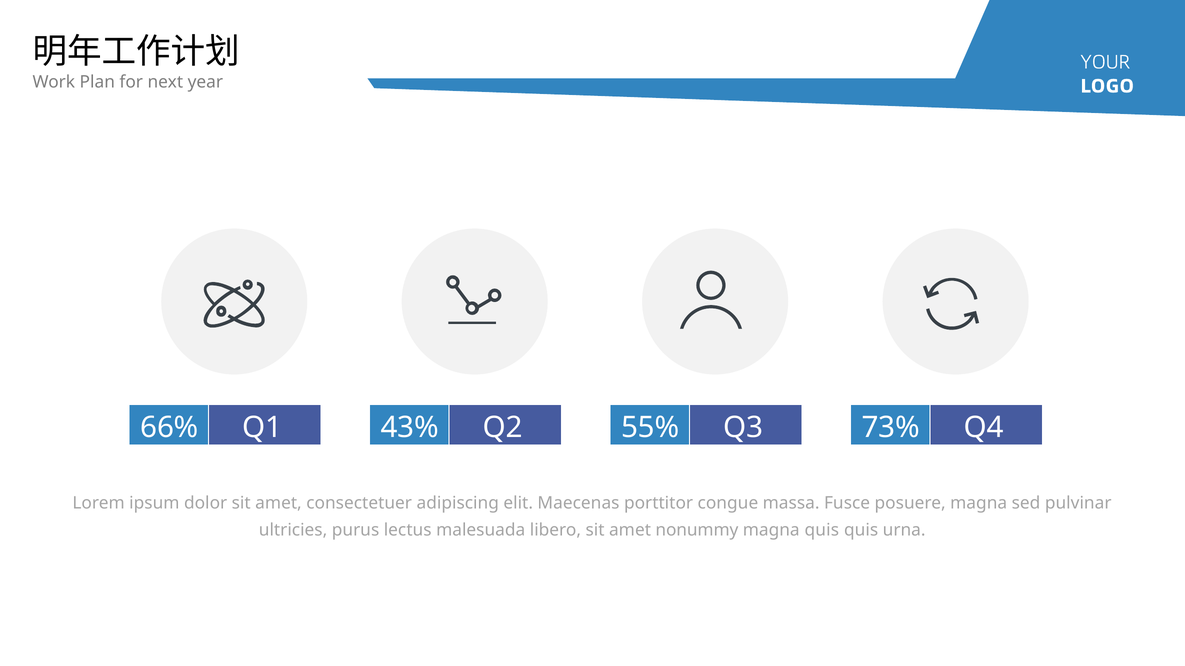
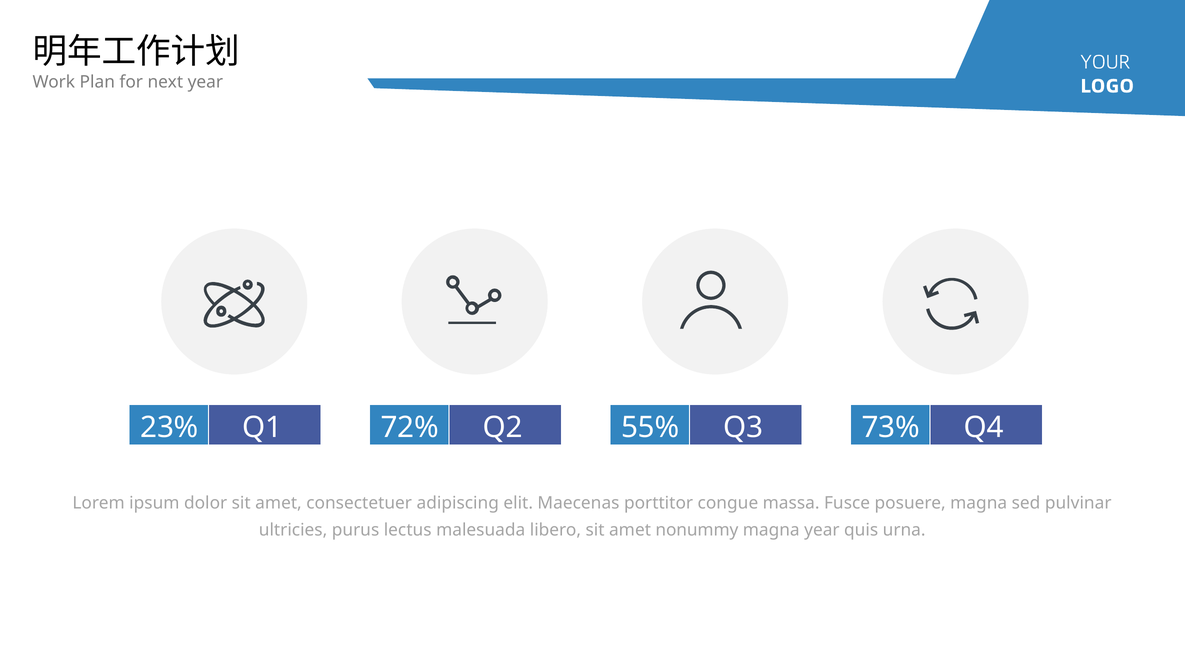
66%: 66% -> 23% (169, 428)
43%: 43% -> 72% (410, 428)
magna quis: quis -> year (822, 531)
